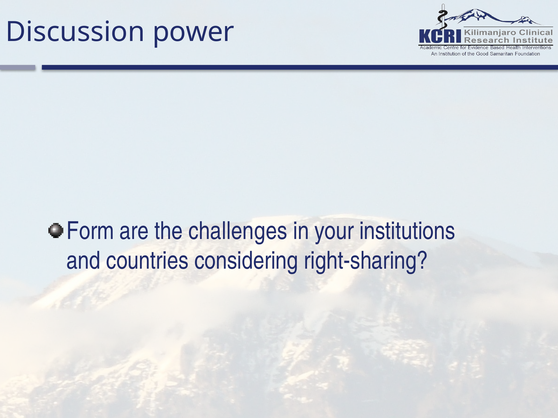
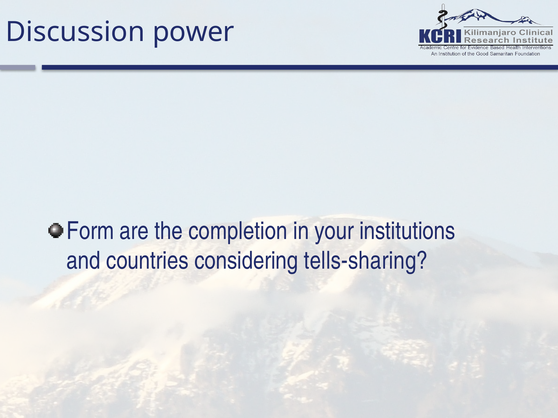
challenges: challenges -> completion (238, 231)
right-sharing: right-sharing -> tells-sharing (366, 261)
